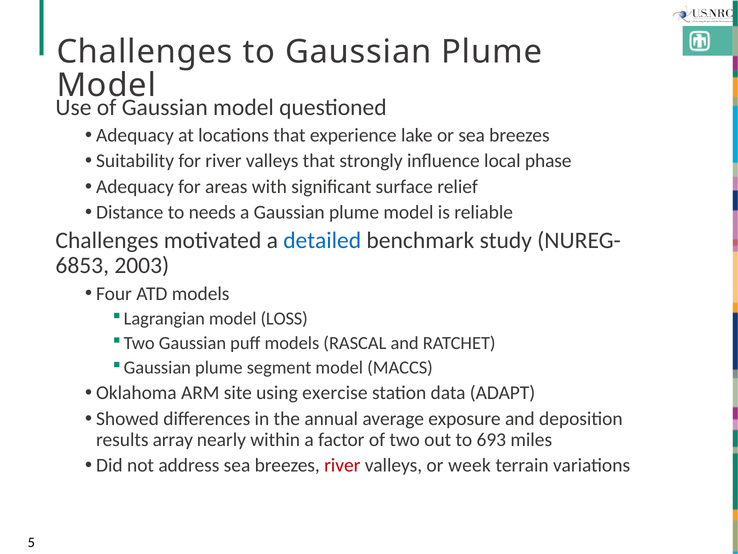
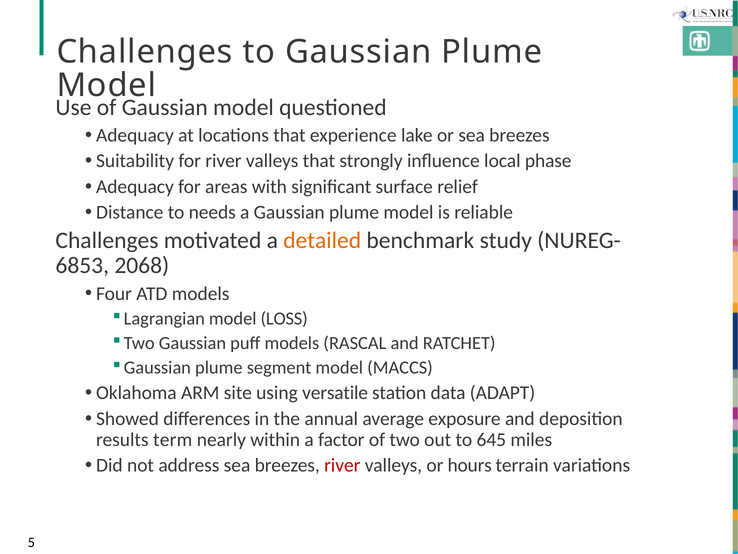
detailed colour: blue -> orange (322, 240)
2003: 2003 -> 2068 (142, 265)
exercise: exercise -> versatile (335, 393)
array: array -> term (173, 439)
693: 693 -> 645 (491, 439)
week: week -> hours (470, 465)
